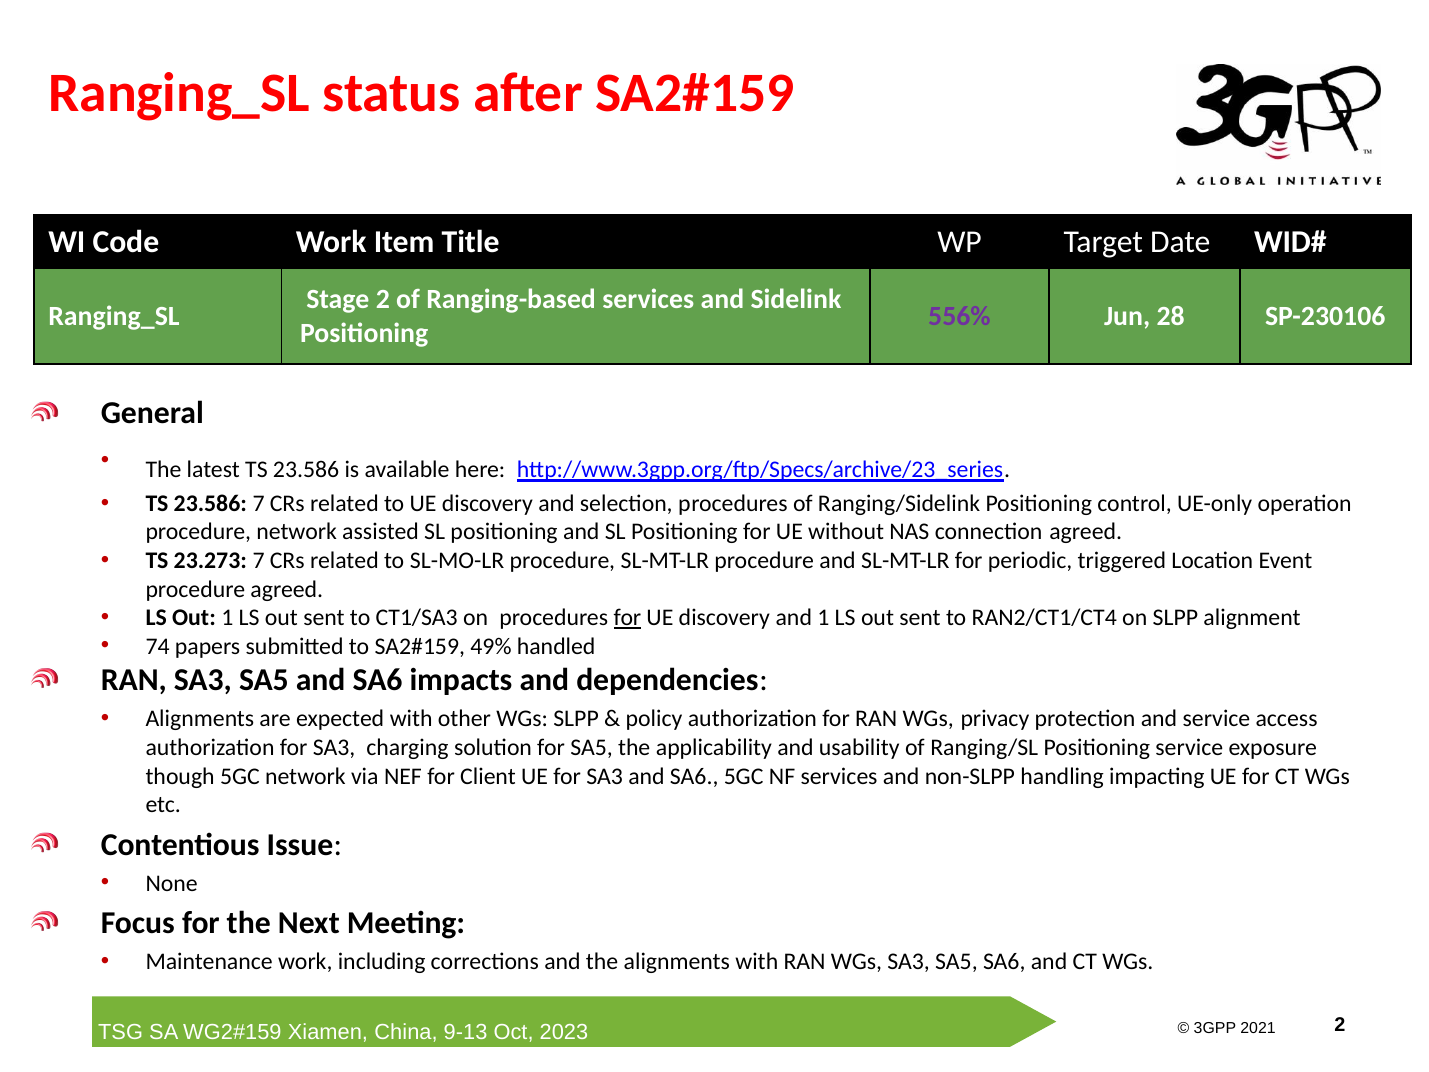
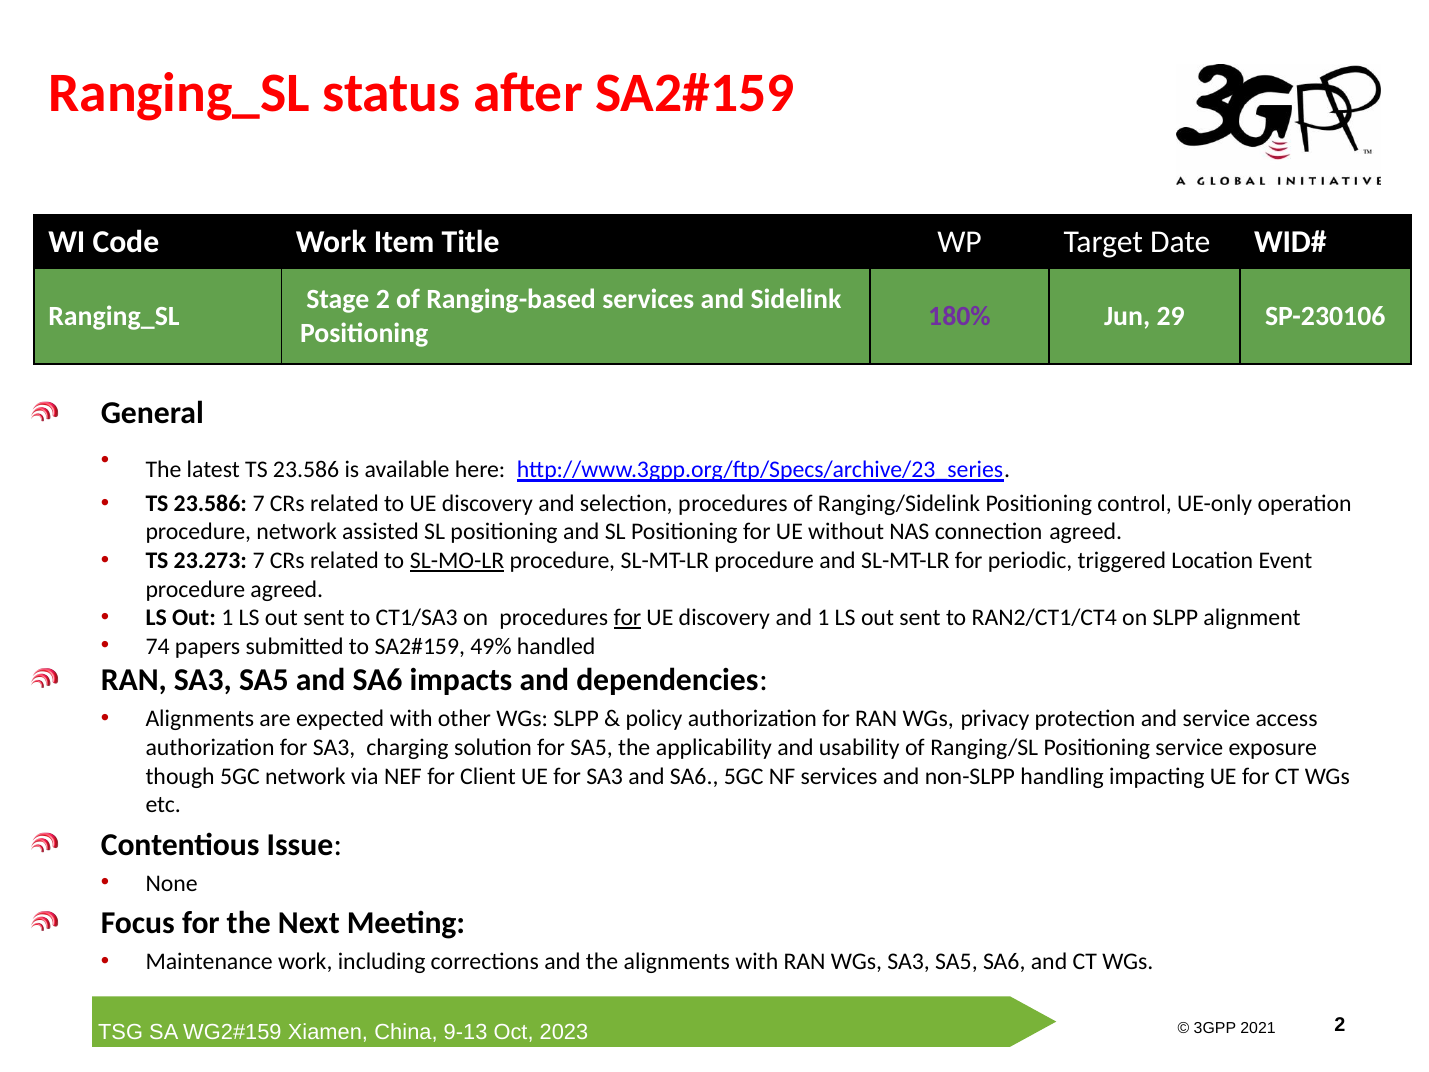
556%: 556% -> 180% (959, 317)
28: 28 -> 29 (1171, 317)
SL-MO-LR underline: none -> present (457, 560)
